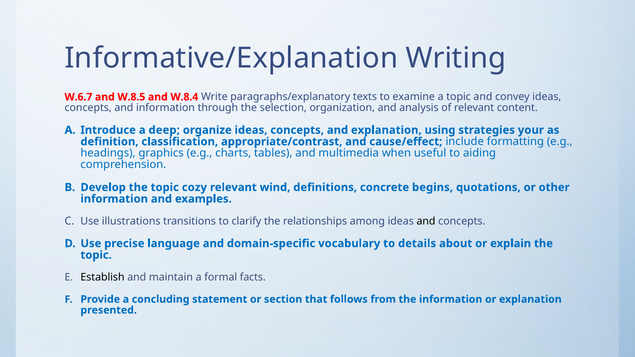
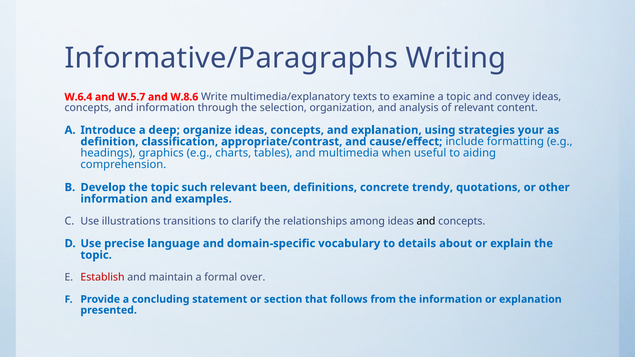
Informative/Explanation: Informative/Explanation -> Informative/Paragraphs (231, 58)
W.6.7: W.6.7 -> W.6.4 (78, 97)
W.8.5: W.8.5 -> W.5.7 (131, 97)
W.8.4: W.8.4 -> W.8.6 (184, 97)
paragraphs/explanatory: paragraphs/explanatory -> multimedia/explanatory (290, 97)
cozy: cozy -> such (194, 187)
wind: wind -> been (275, 187)
begins: begins -> trendy (433, 187)
Establish colour: black -> red (103, 278)
facts: facts -> over (253, 278)
